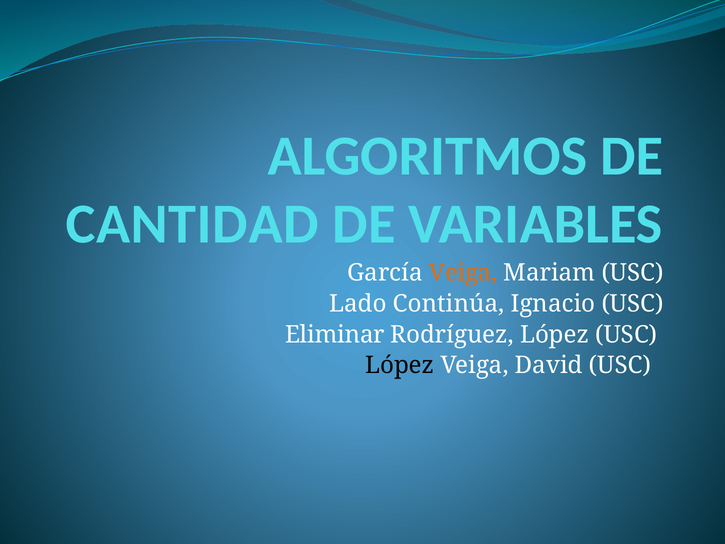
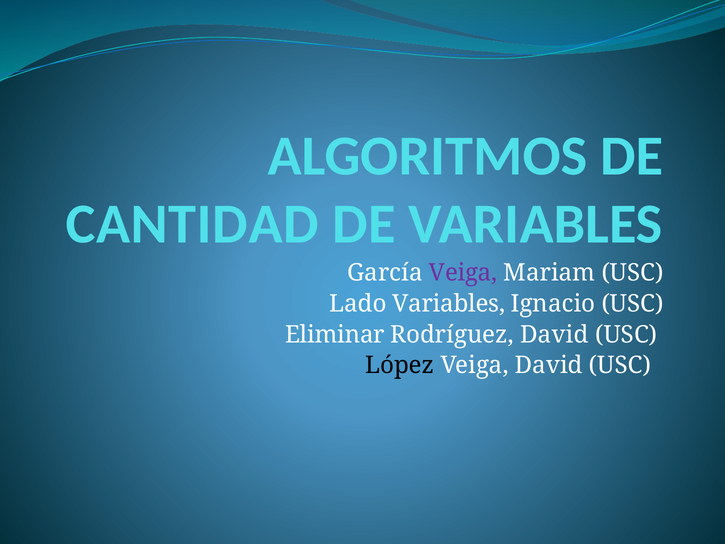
Veiga colour: orange -> purple (463, 273)
Lado Continúa: Continúa -> Variables (449, 303)
Rodríguez López: López -> David (554, 334)
